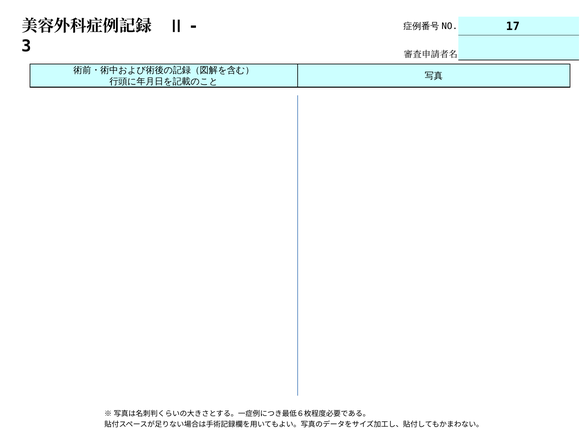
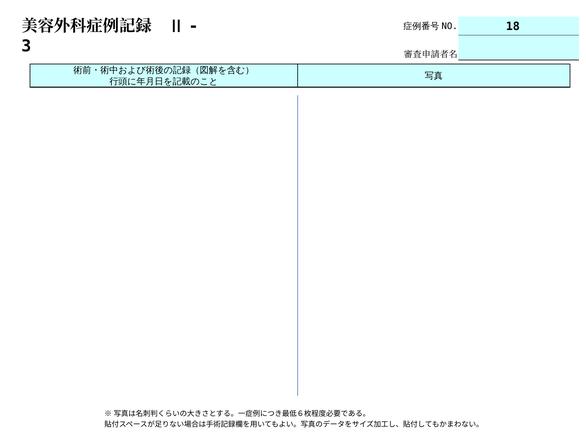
17: 17 -> 18 (513, 26)
